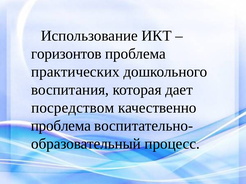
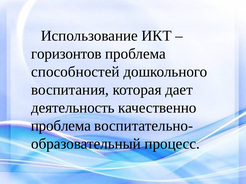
практических: практических -> способностей (75, 72)
посредством: посредством -> деятельность (73, 108)
